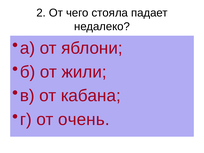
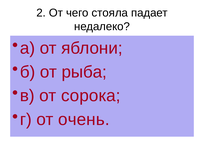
жили: жили -> рыба (84, 72)
кабана: кабана -> сорока (91, 96)
